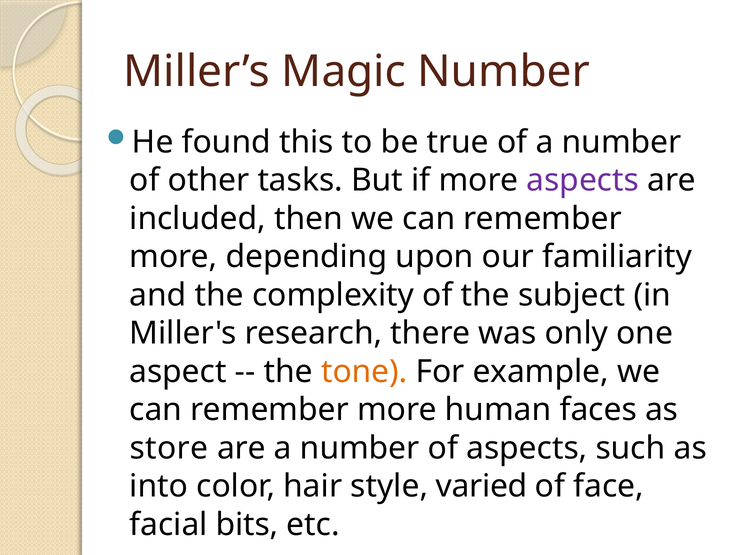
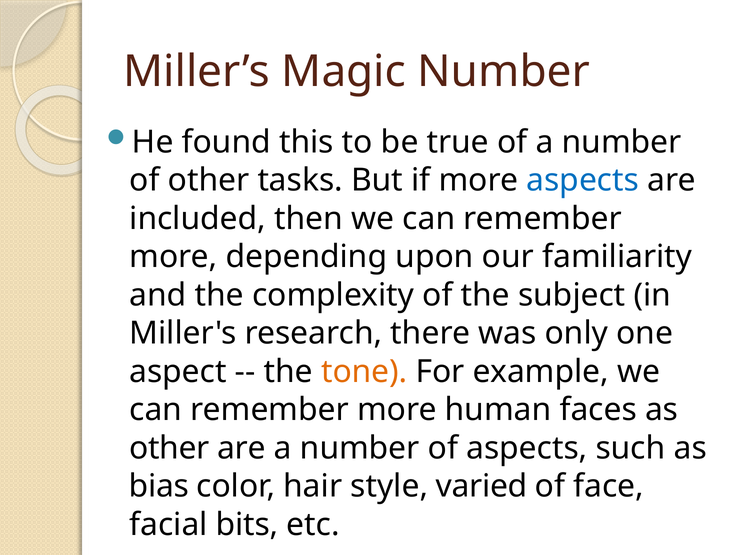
aspects colour: purple -> blue (583, 180)
store: store -> other (169, 448)
into: into -> bias (159, 486)
